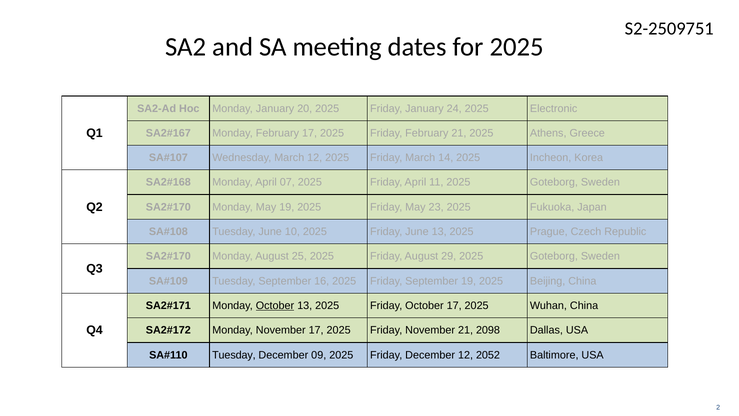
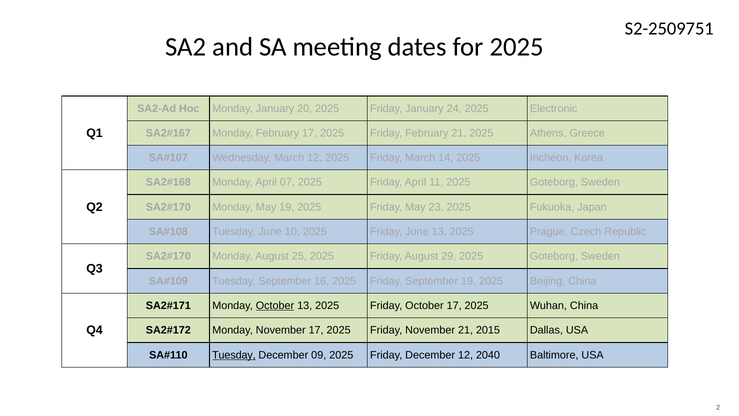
2098: 2098 -> 2015 (488, 330)
Tuesday underline: none -> present (234, 355)
2052: 2052 -> 2040 (488, 355)
